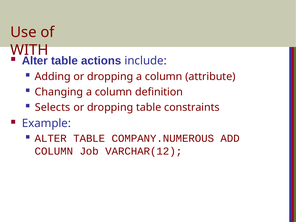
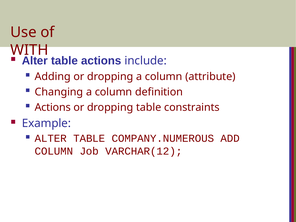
Selects: Selects -> Actions (53, 107)
